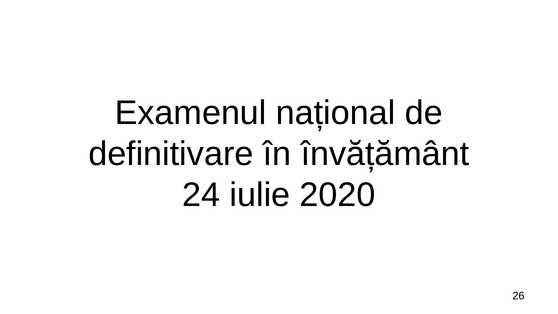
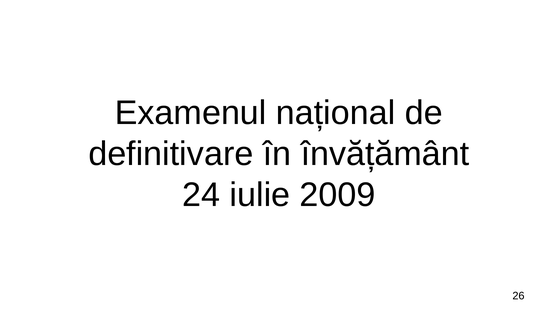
2020: 2020 -> 2009 (338, 195)
